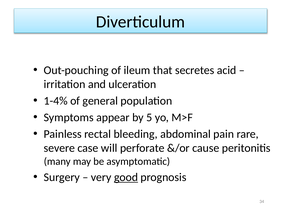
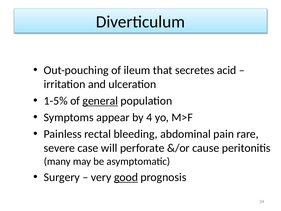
1-4%: 1-4% -> 1-5% (56, 101)
general underline: none -> present (100, 101)
5: 5 -> 4 (149, 117)
